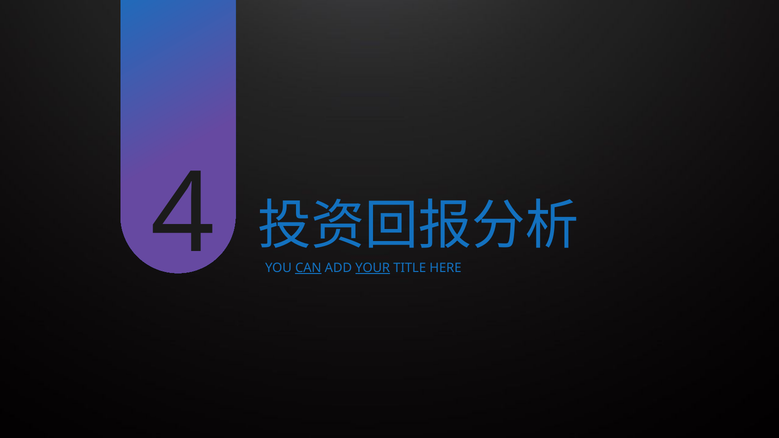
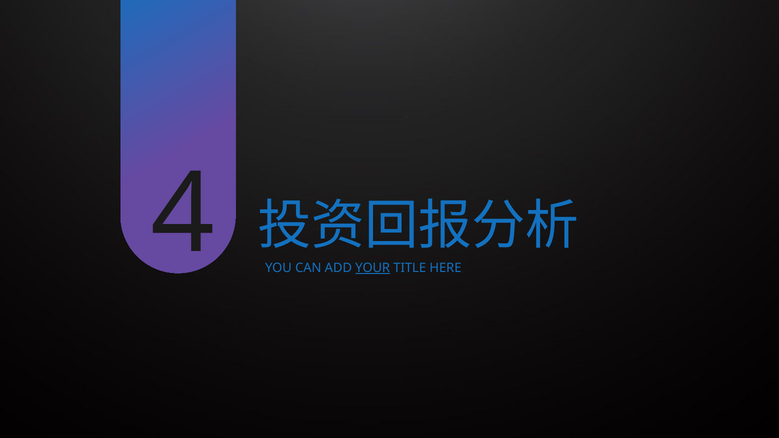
CAN underline: present -> none (308, 268)
